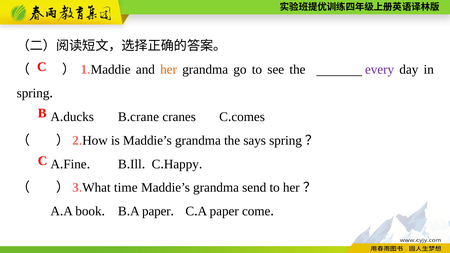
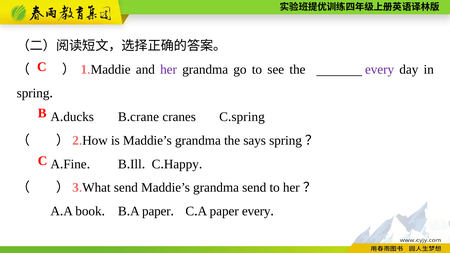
her colour: orange -> purple (169, 70)
comes: comes -> spring (248, 117)
time: time -> send (126, 188)
paper come: come -> every (256, 211)
